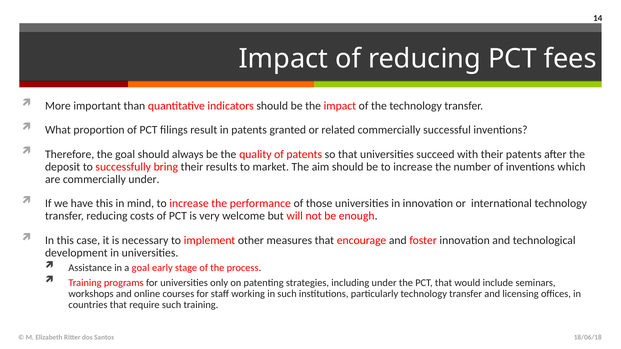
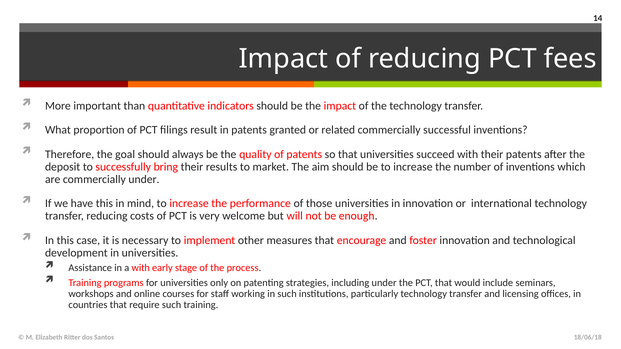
a goal: goal -> with (141, 268)
